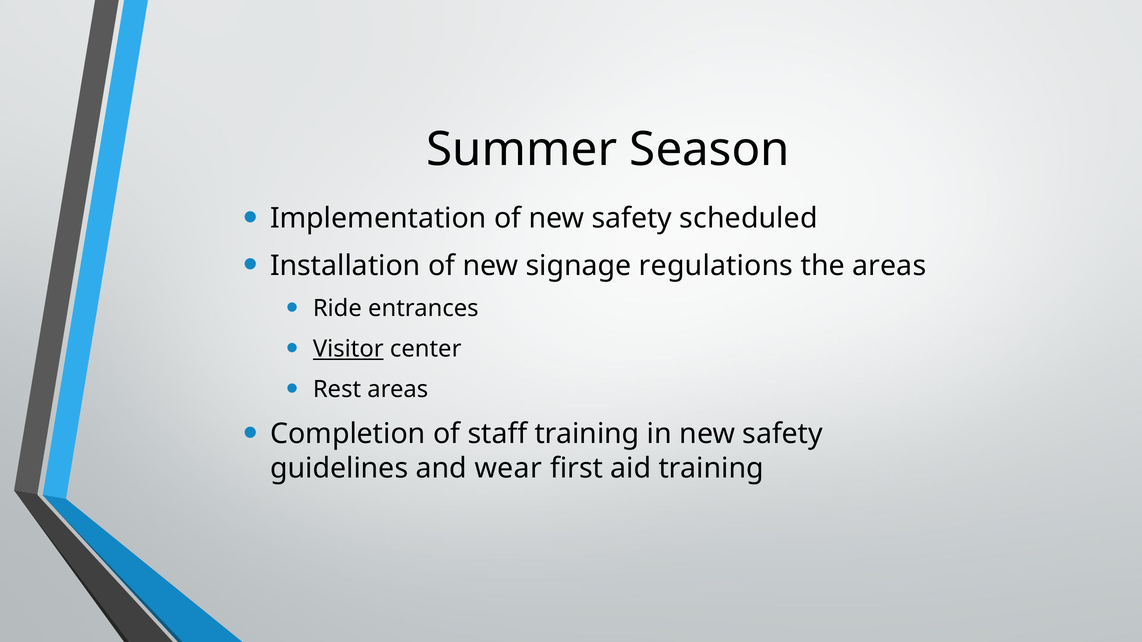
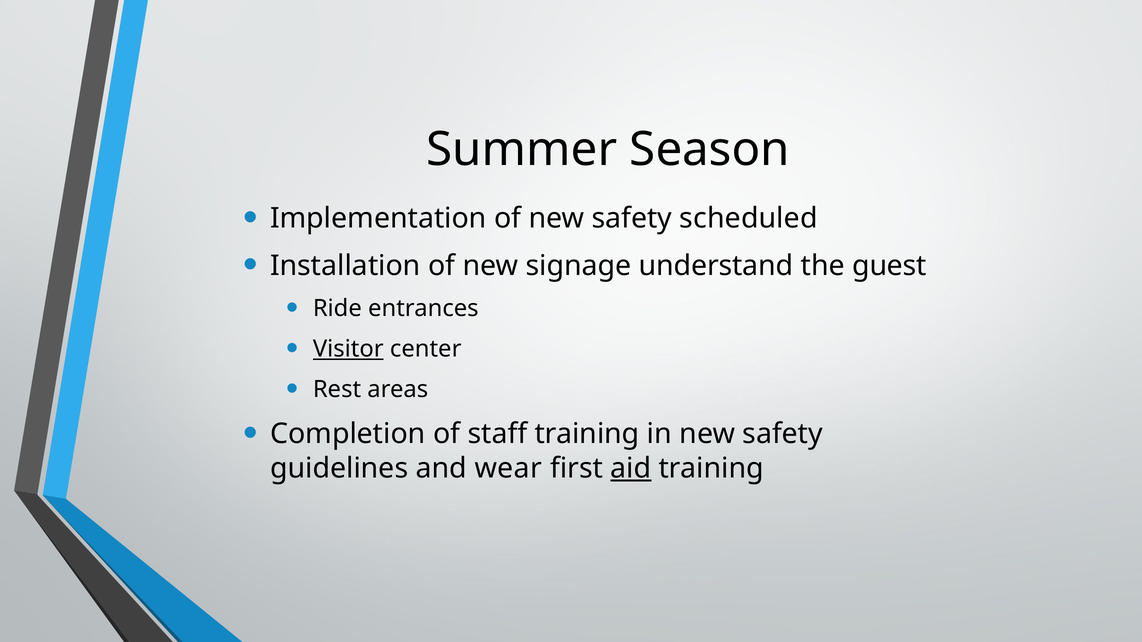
regulations: regulations -> understand (716, 266)
the areas: areas -> guest (889, 266)
aid underline: none -> present (631, 469)
